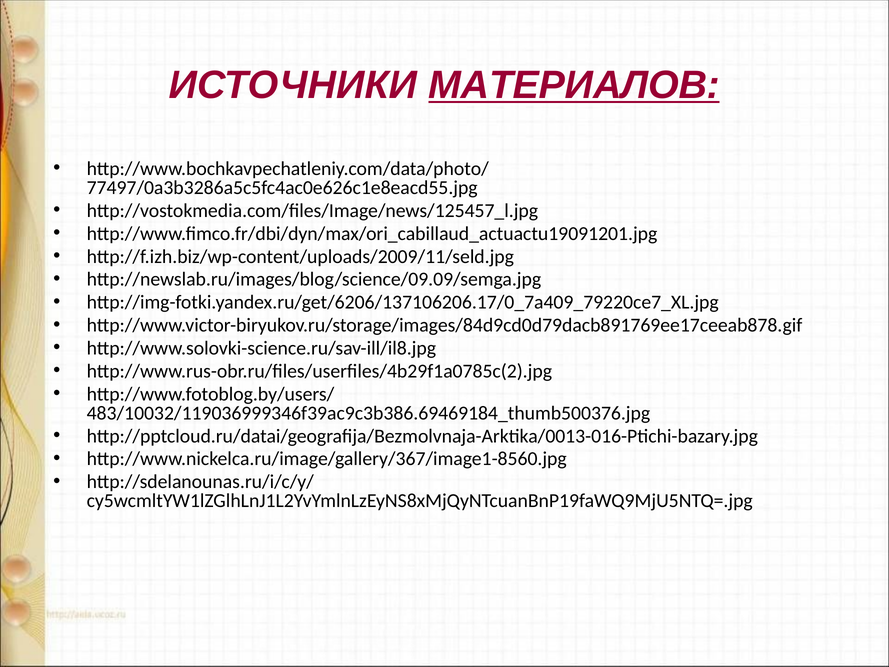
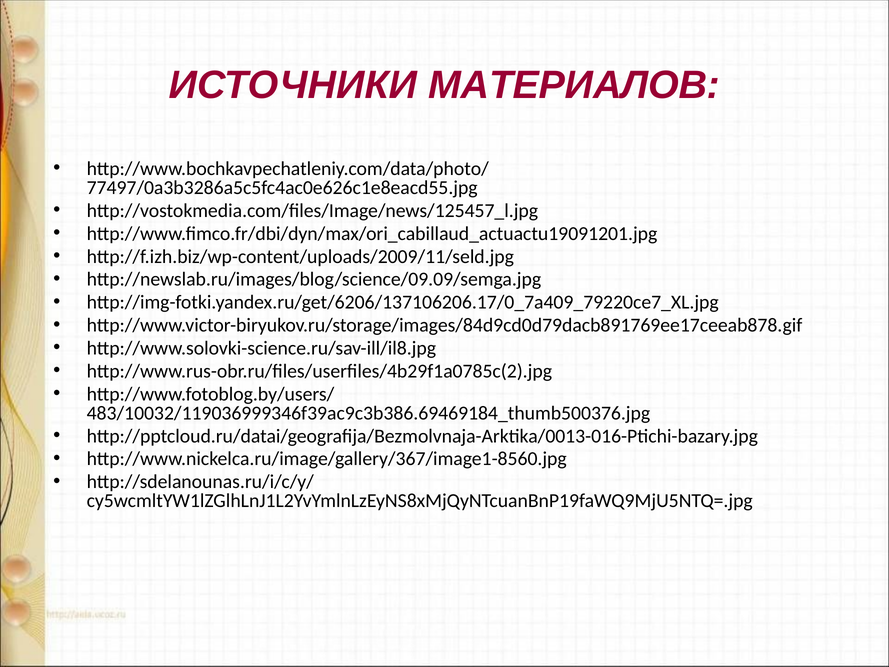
МАТЕРИАЛОВ underline: present -> none (574, 85)
